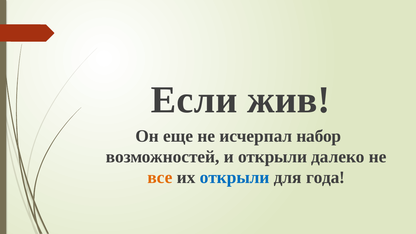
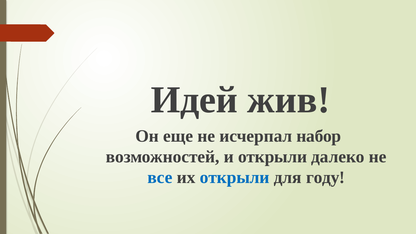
Если: Если -> Идей (194, 100)
все colour: orange -> blue (160, 178)
года: года -> году (326, 178)
